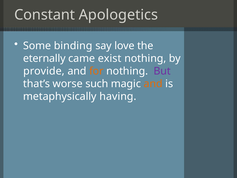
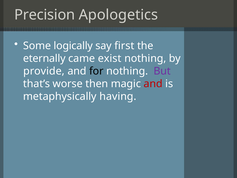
Constant: Constant -> Precision (45, 15)
binding: binding -> logically (73, 46)
love: love -> first (124, 46)
for colour: orange -> black (96, 71)
such: such -> then (97, 84)
and colour: orange -> red (153, 84)
